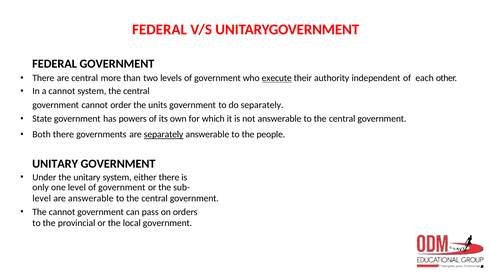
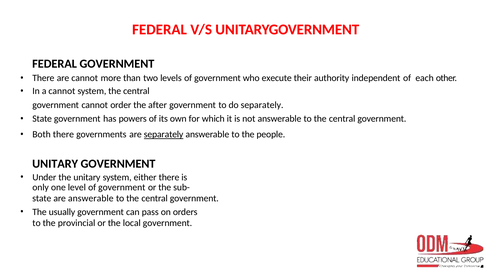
are central: central -> cannot (85, 78)
execute underline: present -> none (277, 78)
units: units -> after (158, 105)
level: level -> state (42, 198)
The cannot: cannot -> usually (62, 212)
